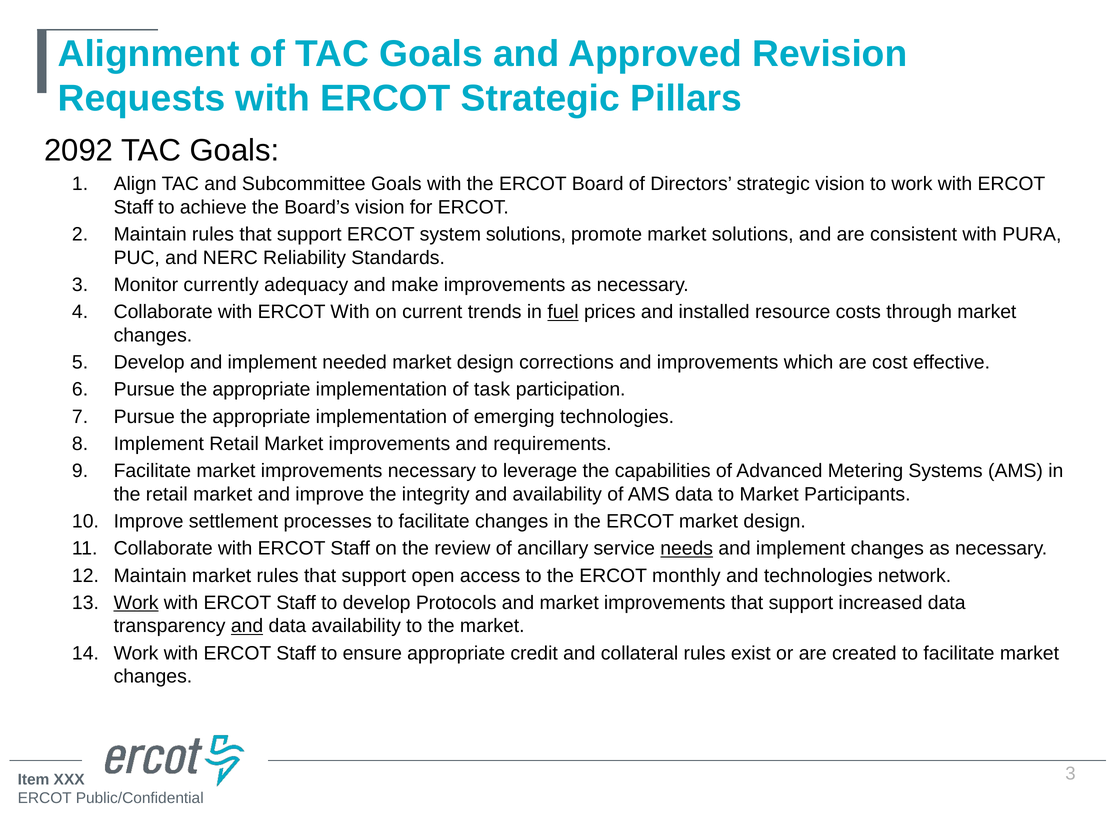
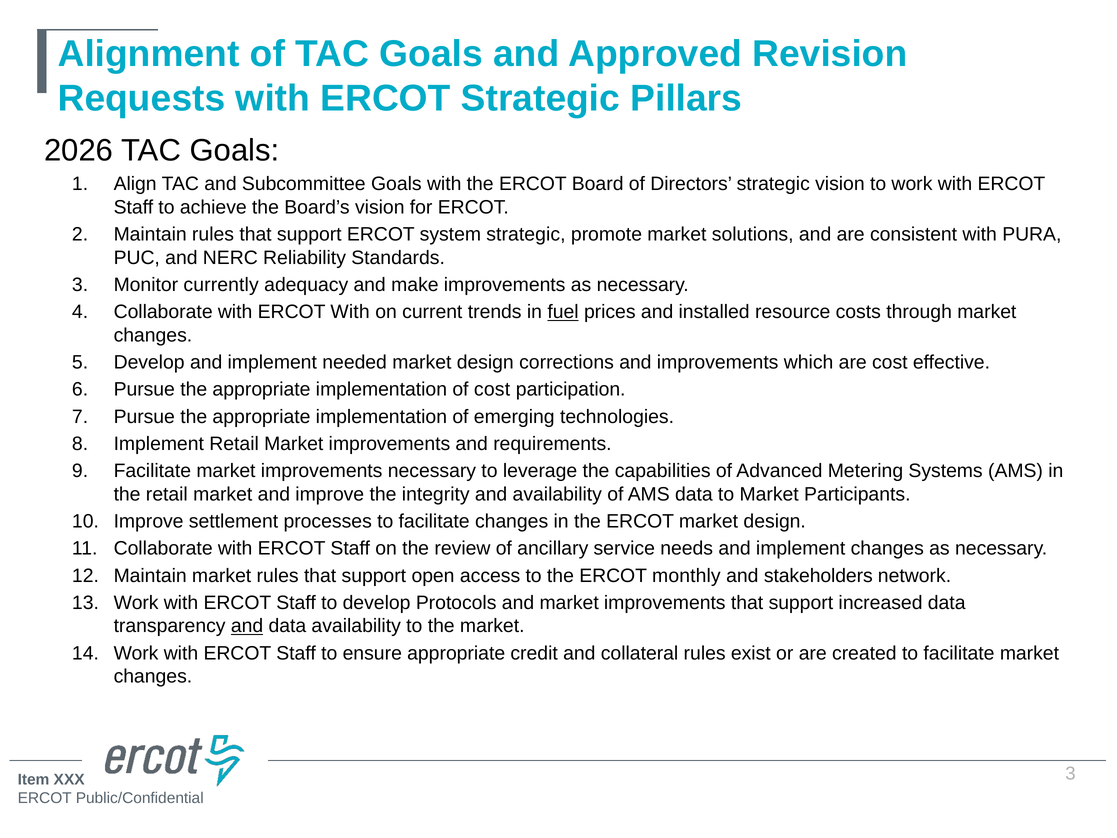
2092: 2092 -> 2026 (79, 151)
system solutions: solutions -> strategic (526, 234)
of task: task -> cost (492, 389)
needs underline: present -> none (687, 548)
and technologies: technologies -> stakeholders (818, 575)
Work underline: present -> none (136, 603)
